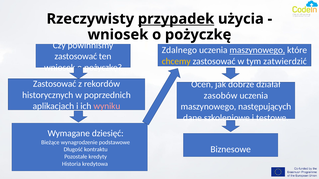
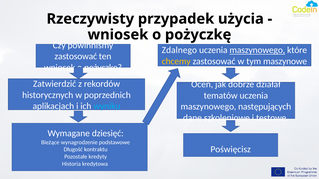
przypadek underline: present -> none (176, 19)
zatwierdzić: zatwierdzić -> maszynowe (285, 61)
Zastosować: Zastosować -> Zatwierdzić (55, 84)
zasobów: zasobów -> tematów (221, 96)
wyniku colour: pink -> light blue (107, 106)
Biznesowe: Biznesowe -> Poświęcisz (231, 150)
